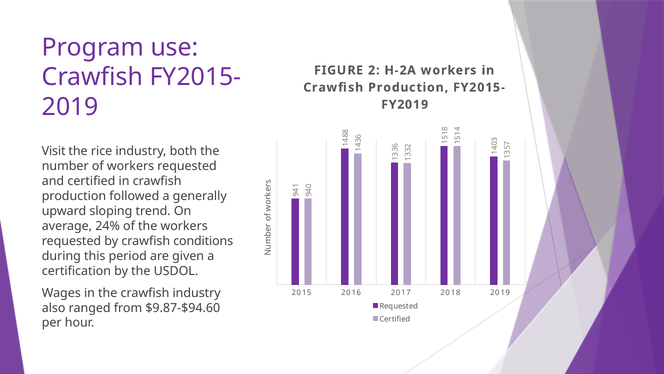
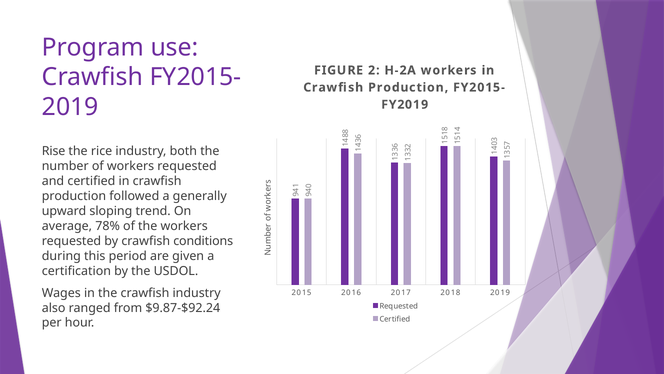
Visit: Visit -> Rise (54, 151)
24%: 24% -> 78% (108, 226)
$9.87-$94.60: $9.87-$94.60 -> $9.87-$92.24 (183, 307)
